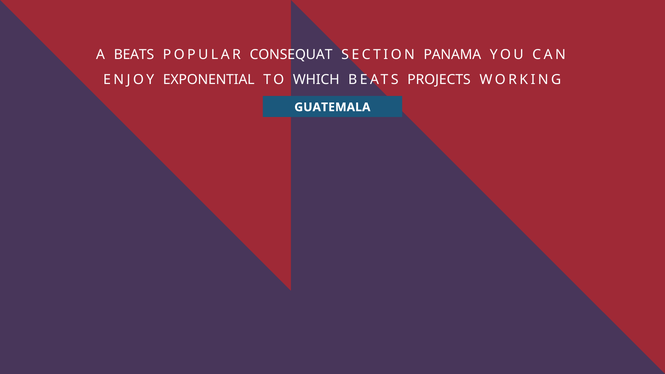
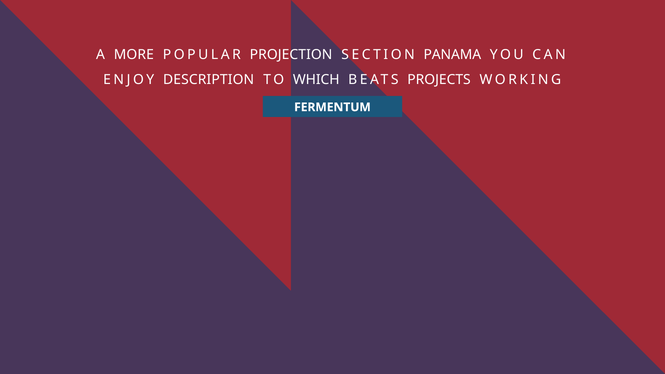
A BEATS: BEATS -> MORE (134, 55)
CONSEQUAT: CONSEQUAT -> PROJECTION (291, 55)
EXPONENTIAL: EXPONENTIAL -> DESCRIPTION (209, 80)
GUATEMALA: GUATEMALA -> FERMENTUM (332, 107)
